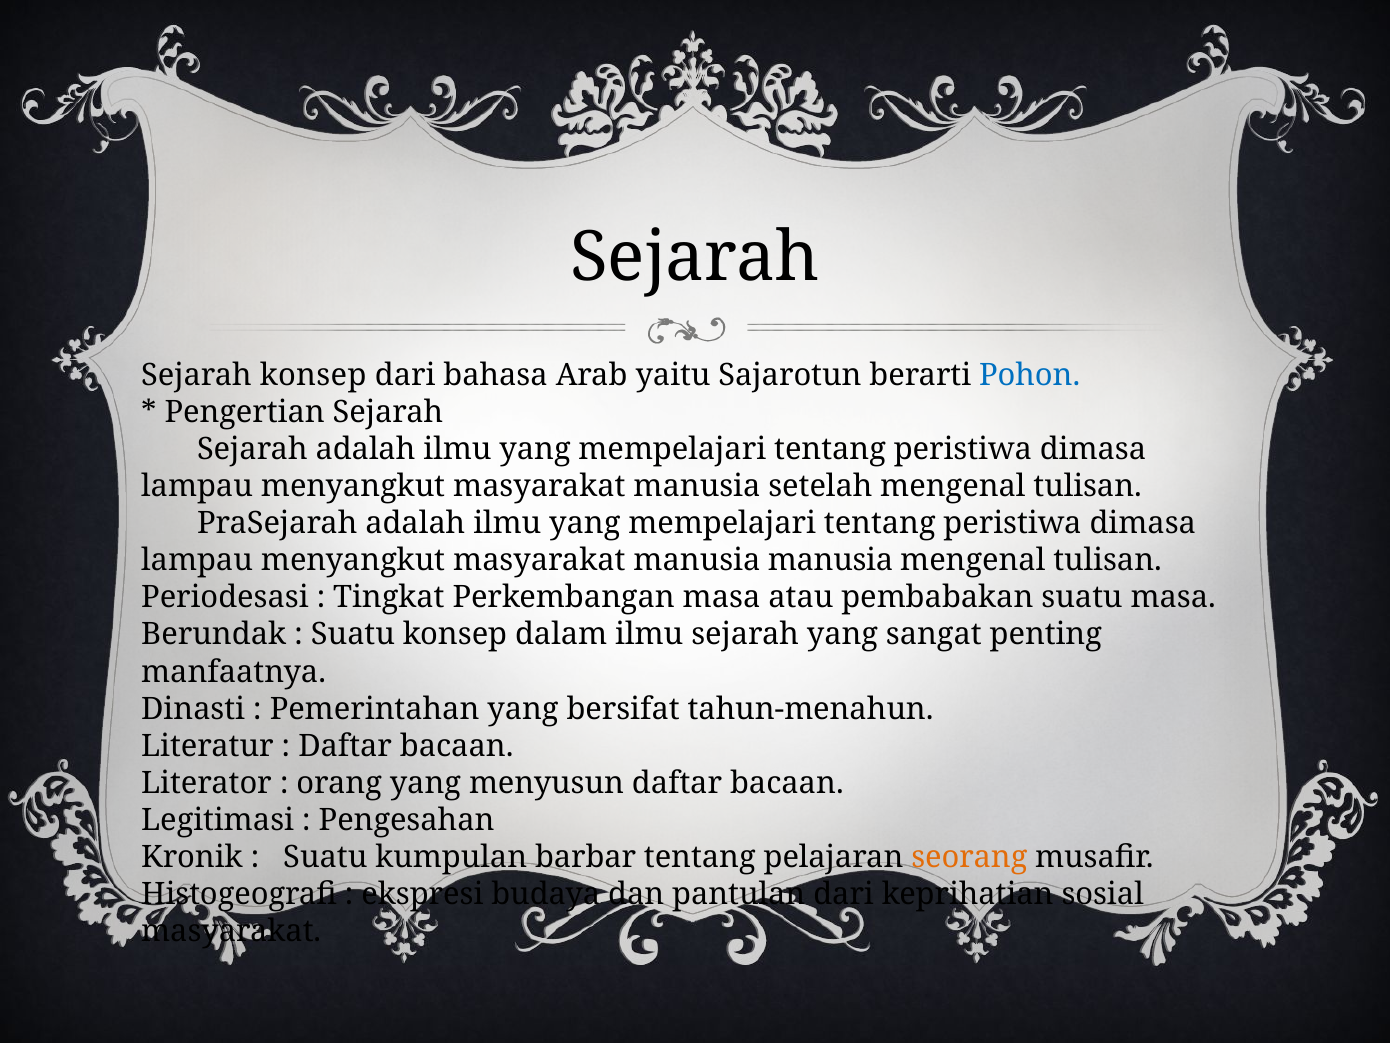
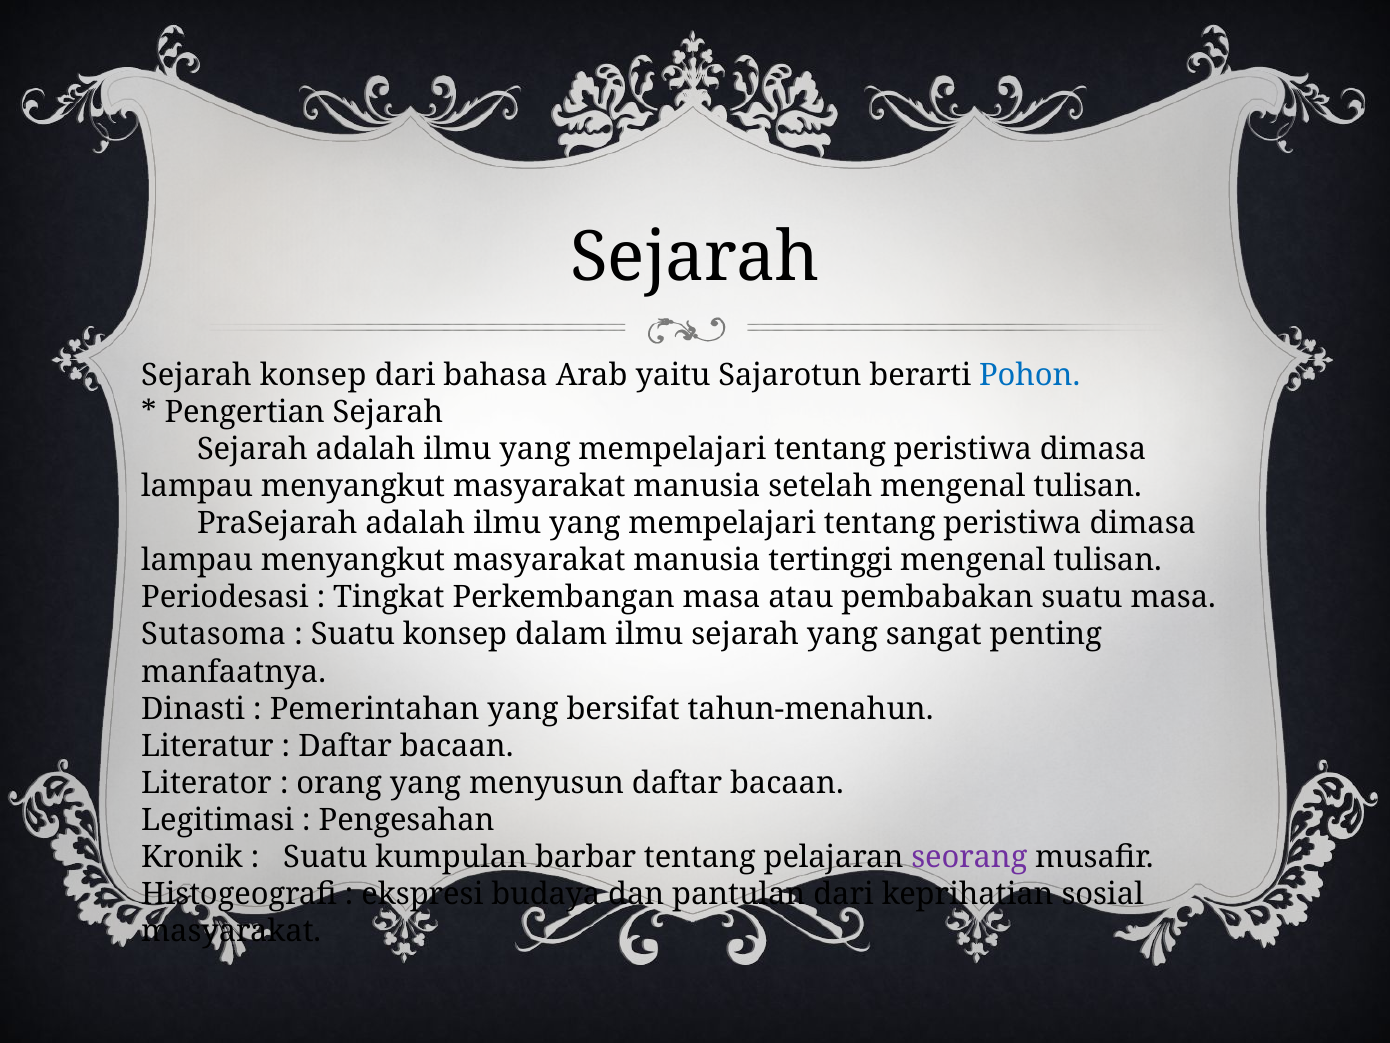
manusia manusia: manusia -> tertinggi (830, 560)
Berundak: Berundak -> Sutasoma (214, 634)
seorang colour: orange -> purple (969, 857)
